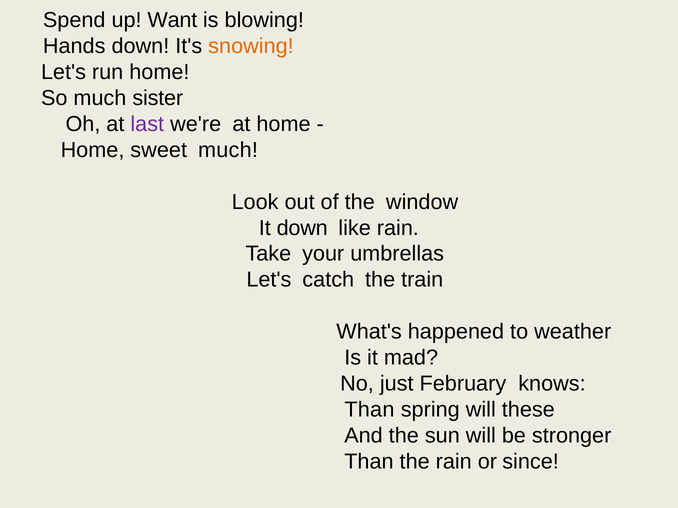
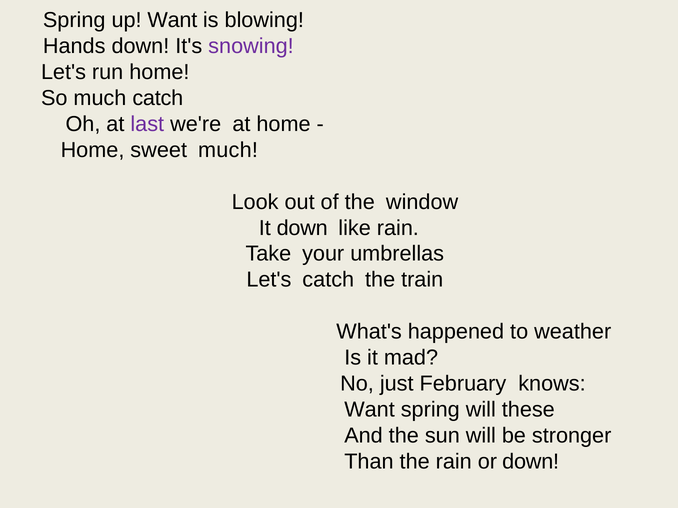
Spend: Spend -> Spring (74, 20)
snowing colour: orange -> purple (251, 46)
much sister: sister -> catch (158, 98)
Than: Than -> Want (370, 410)
or since: since -> down (531, 462)
